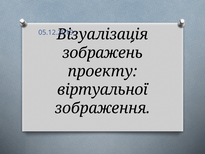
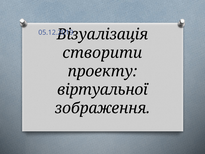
зображень: зображень -> створити (102, 53)
